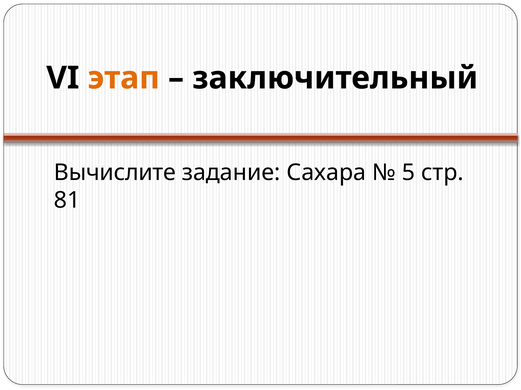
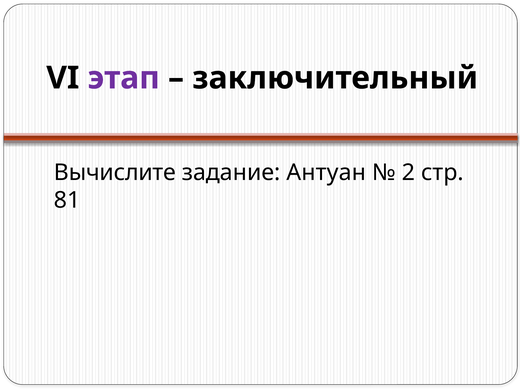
этап colour: orange -> purple (124, 78)
Сахара: Сахара -> Антуан (326, 173)
5: 5 -> 2 (408, 173)
